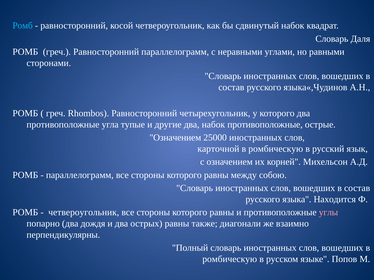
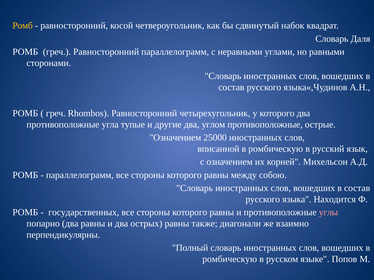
Ромб colour: light blue -> yellow (23, 26)
два набок: набок -> углом (213, 125)
карточной: карточной -> вписанной (218, 149)
четвероугольник: четвероугольник -> государственных (84, 213)
два дождя: дождя -> равны (93, 224)
